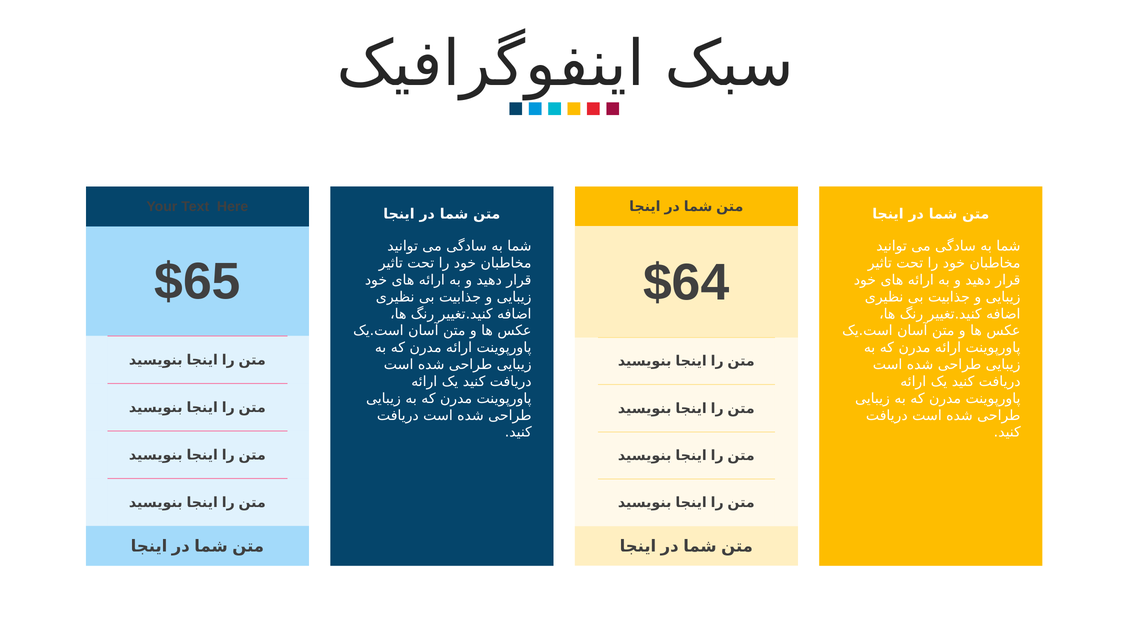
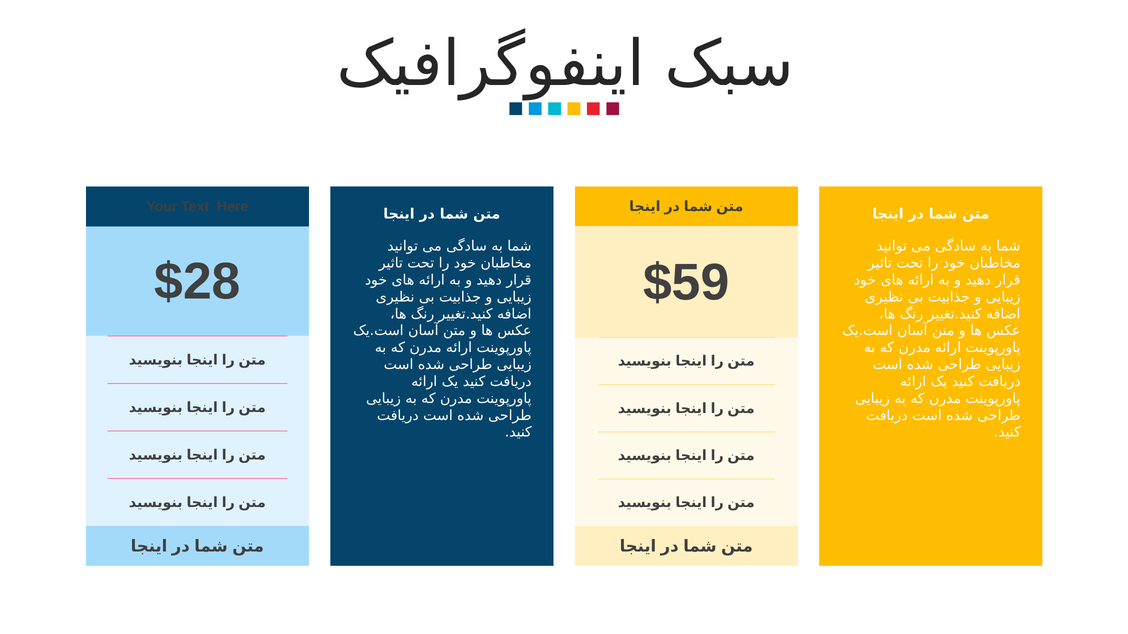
$65: $65 -> $28 (197, 282)
$64: $64 -> $59 (686, 283)
